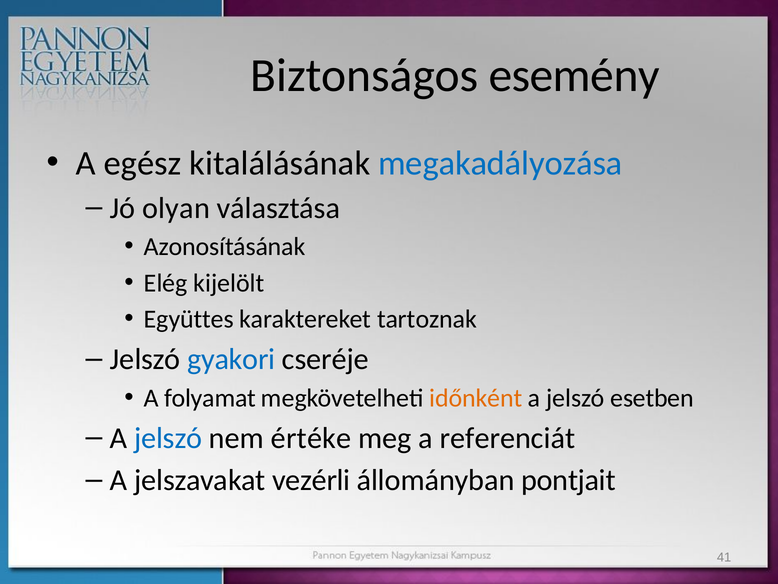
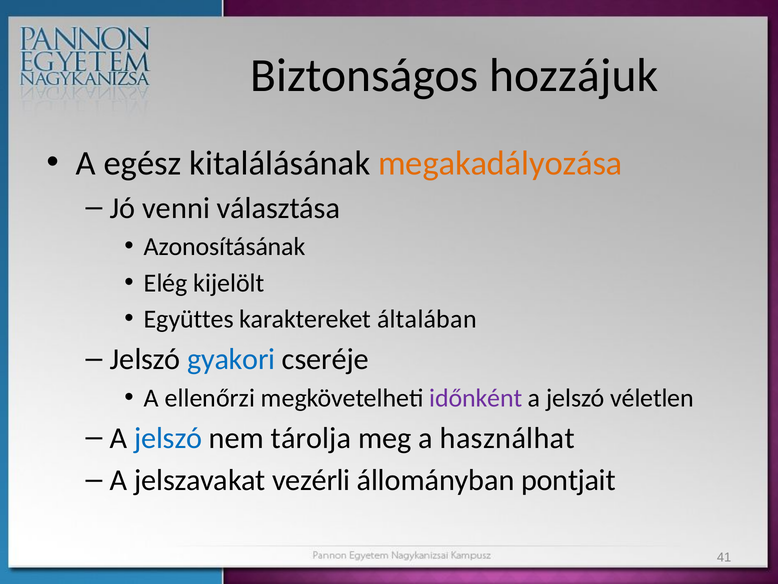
esemény: esemény -> hozzájuk (574, 75)
megakadályozása colour: blue -> orange (500, 163)
olyan: olyan -> venni (176, 208)
tartoznak: tartoznak -> általában (427, 319)
folyamat: folyamat -> ellenőrzi (210, 398)
időnként colour: orange -> purple (476, 398)
esetben: esetben -> véletlen (652, 398)
értéke: értéke -> tárolja (311, 438)
referenciát: referenciát -> használhat (507, 438)
